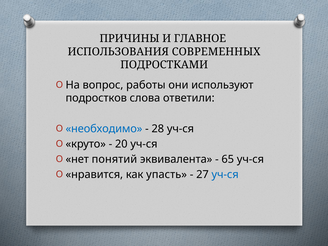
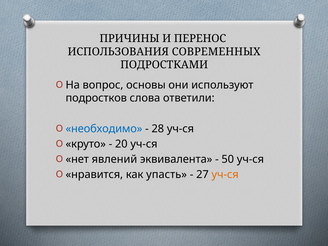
ГЛАВНОЕ: ГЛАВНОЕ -> ПЕРЕНОС (200, 39)
работы: работы -> основы (146, 85)
понятий: понятий -> явлений (114, 159)
65: 65 -> 50 (228, 159)
уч-ся colour: blue -> orange (225, 175)
